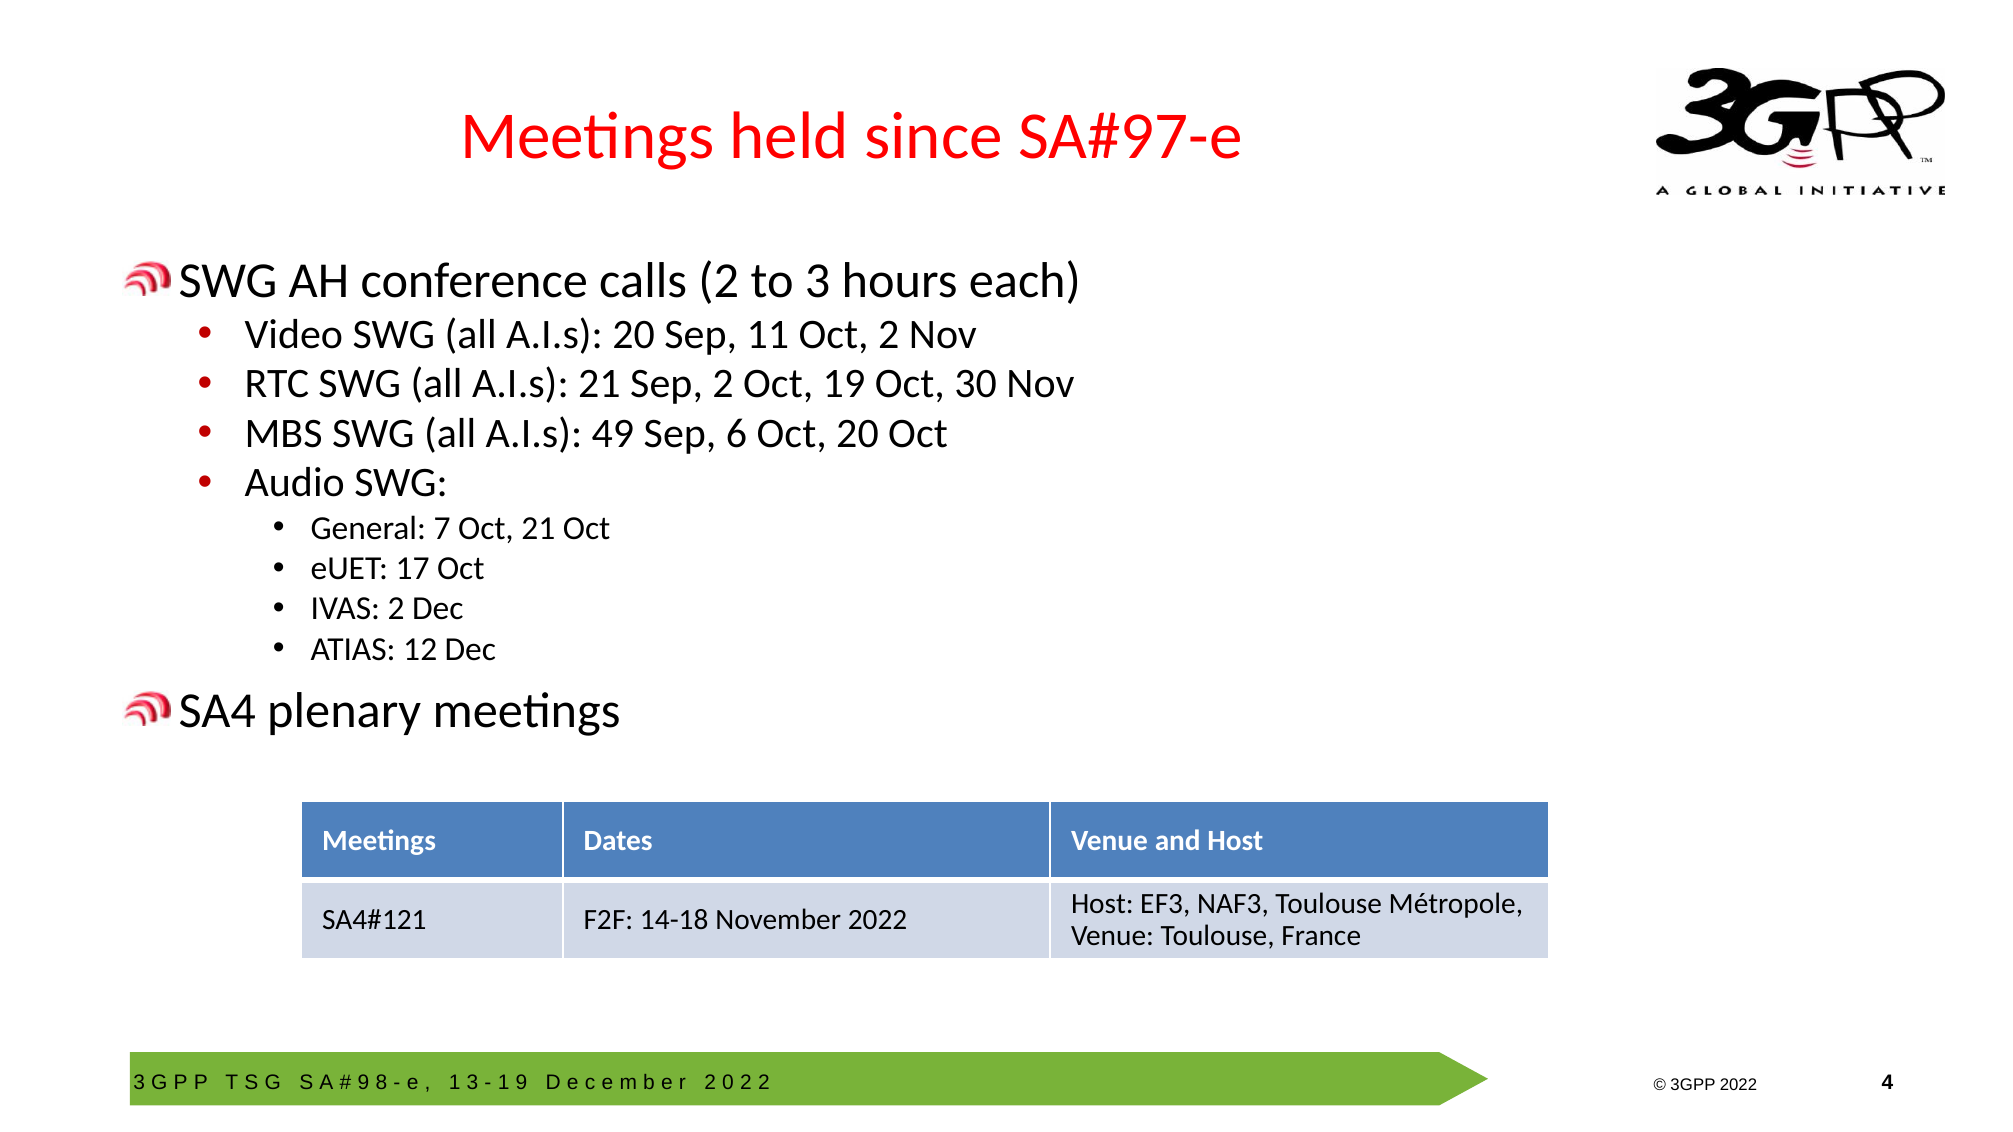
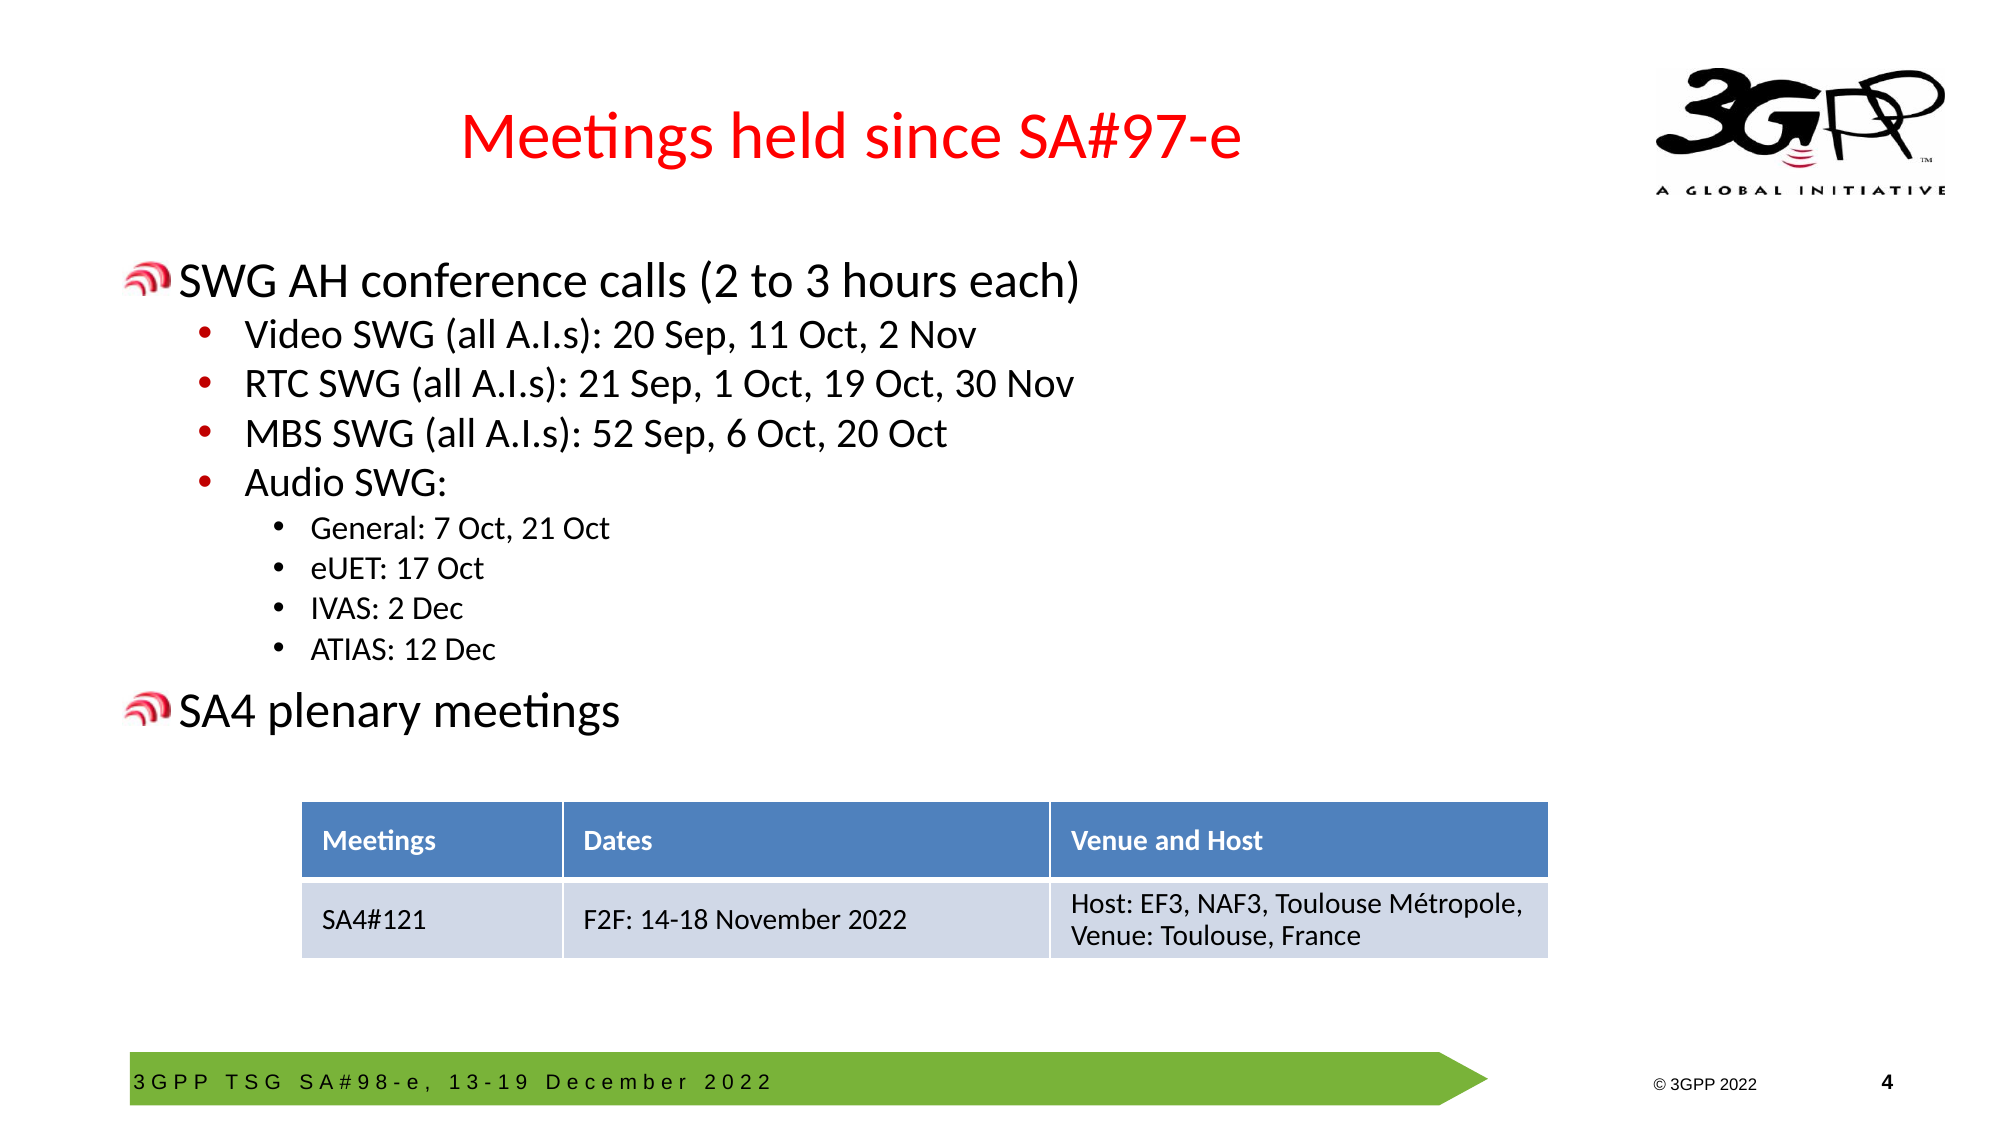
Sep 2: 2 -> 1 (723, 384)
49: 49 -> 52 (613, 434)
